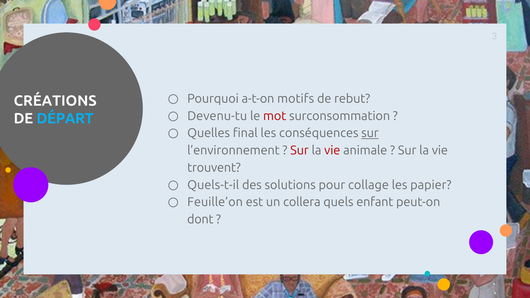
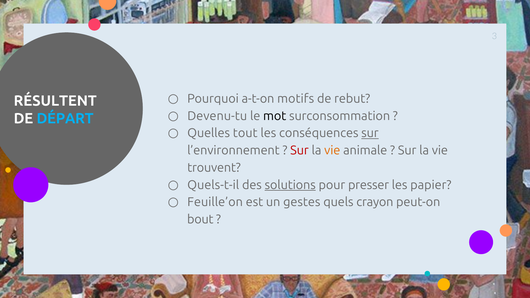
CRÉATIONS: CRÉATIONS -> RÉSULTENT (55, 101)
mot colour: red -> black (275, 116)
final: final -> tout (245, 133)
vie colour: red -> orange (332, 151)
solutions underline: none -> present (290, 185)
collage: collage -> presser (369, 185)
collera: collera -> gestes (302, 202)
enfant: enfant -> crayon (375, 202)
dont: dont -> bout (200, 220)
